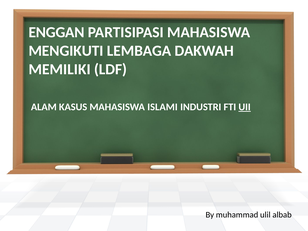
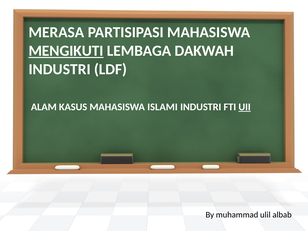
ENGGAN: ENGGAN -> MERASA (56, 32)
MENGIKUTI underline: none -> present (66, 51)
MEMILIKI: MEMILIKI -> INDUSTRI (60, 69)
